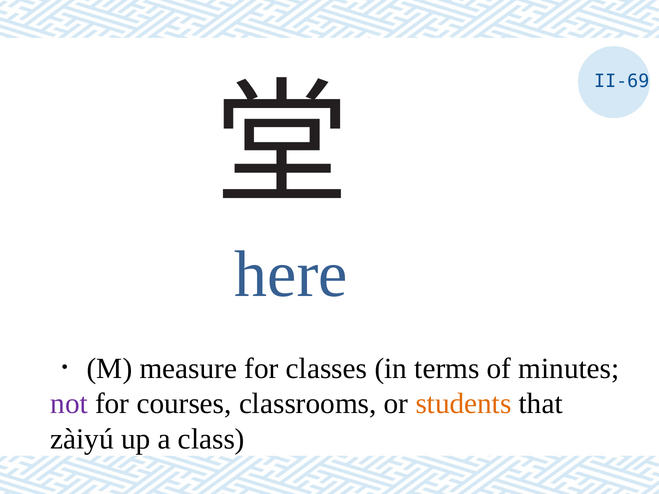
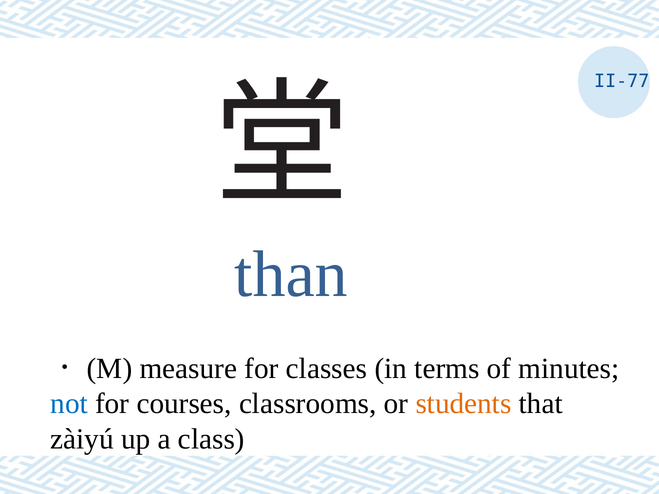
II-69: II-69 -> II-77 (622, 81)
here: here -> than (291, 275)
not colour: purple -> blue (69, 404)
